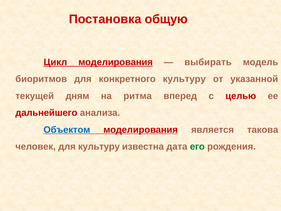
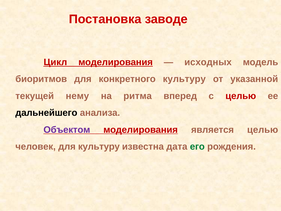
общую: общую -> заводе (166, 19)
выбирать: выбирать -> исходных (208, 62)
дням: дням -> нему (77, 96)
дальнейшего colour: red -> black (46, 113)
Объектом colour: blue -> purple (67, 130)
является такова: такова -> целью (263, 130)
